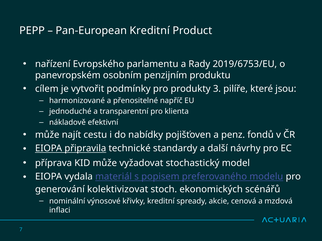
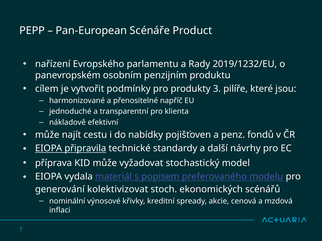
Pan-European Kreditní: Kreditní -> Scénáře (150, 31)
2019/6753/EU: 2019/6753/EU -> 2019/1232/EU (245, 64)
